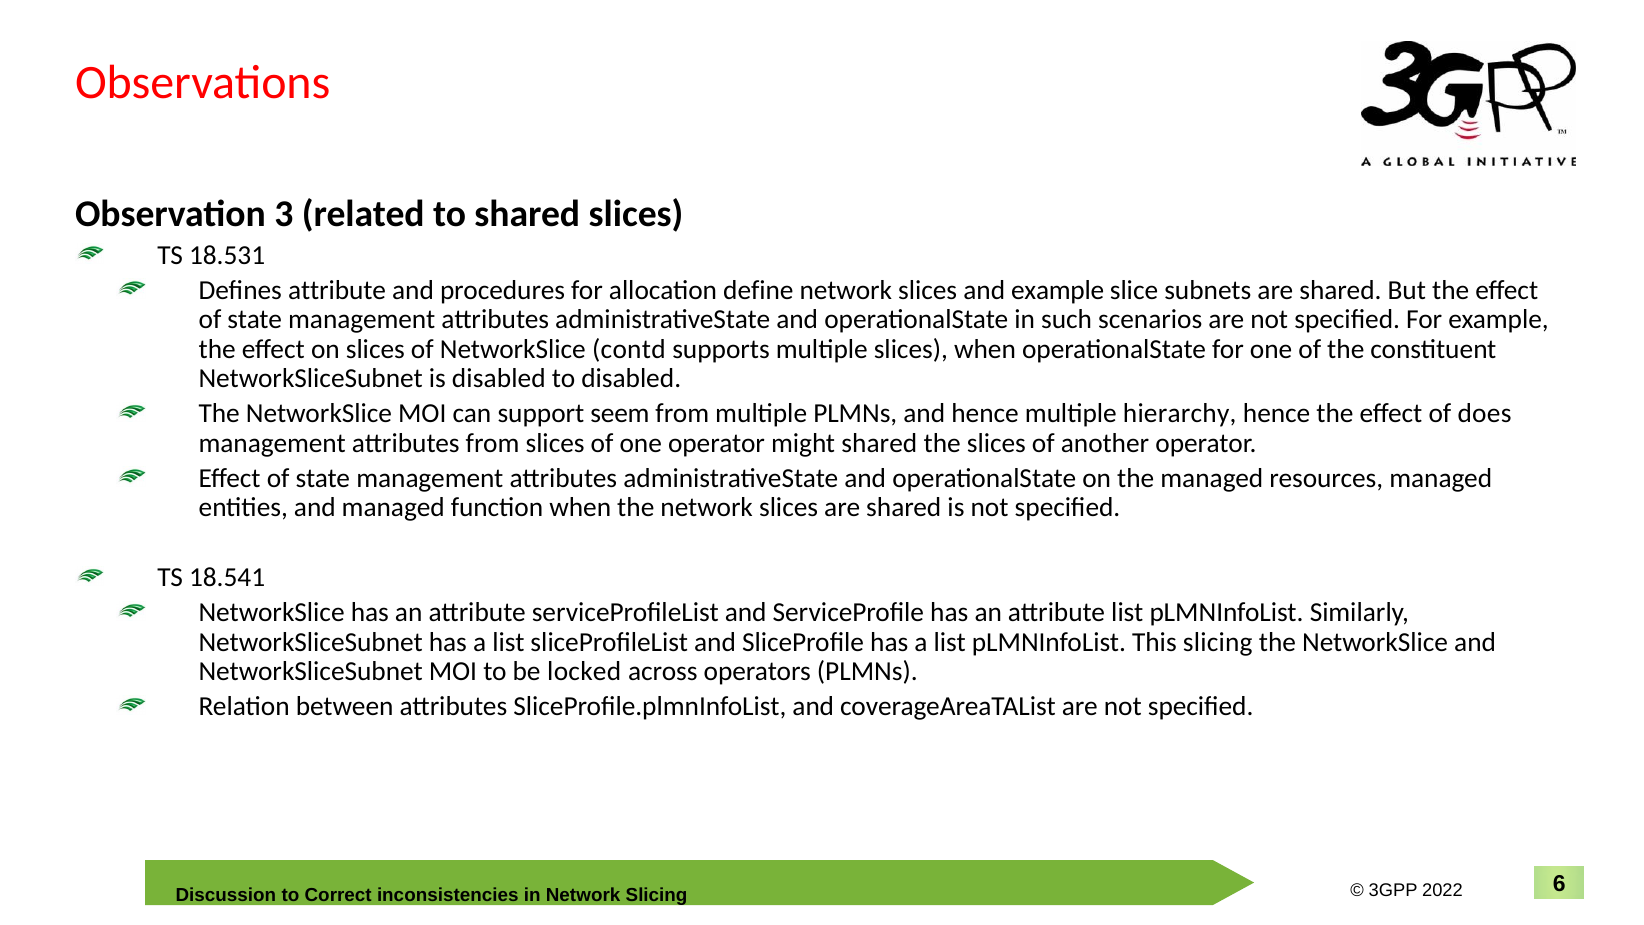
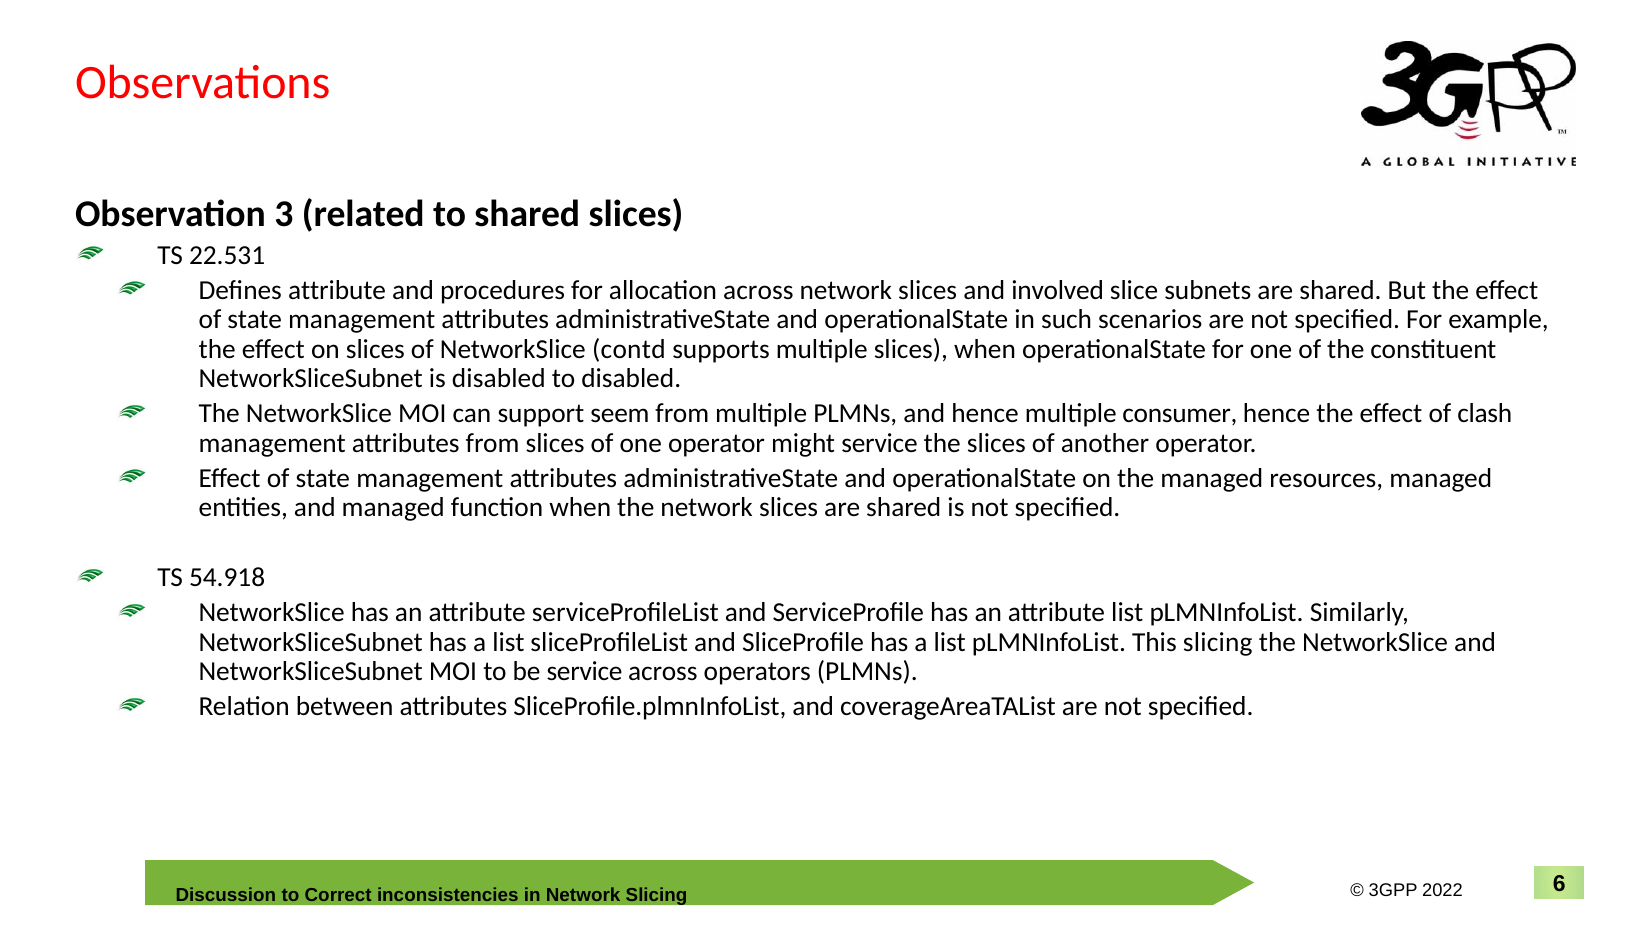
18.531: 18.531 -> 22.531 (227, 255)
allocation define: define -> across (758, 290)
and example: example -> involved (1058, 290)
hierarchy: hierarchy -> consumer (1180, 413)
does: does -> clash (1485, 413)
might shared: shared -> service (880, 443)
18.541: 18.541 -> 54.918 (227, 577)
be locked: locked -> service (584, 671)
